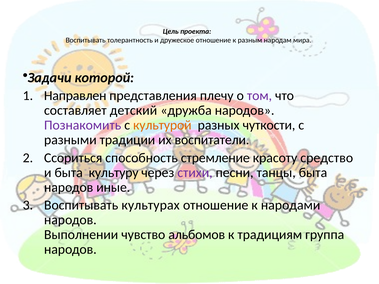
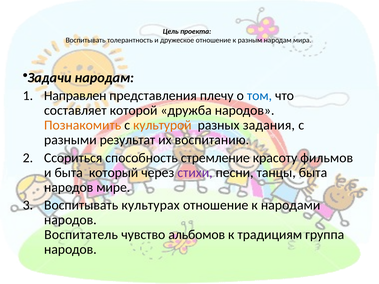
Задачи которой: которой -> народам (104, 78)
том colour: purple -> blue (259, 96)
детский: детский -> которой (134, 111)
Познакомить colour: purple -> orange (83, 125)
чуткости: чуткости -> задания (269, 125)
традиции: традиции -> результат (127, 140)
воспитатели: воспитатели -> воспитанию (212, 140)
средство: средство -> фильмов (327, 158)
культуру: культуру -> который (114, 173)
иные: иные -> мире (113, 187)
Выполнении: Выполнении -> Воспитатель (81, 235)
